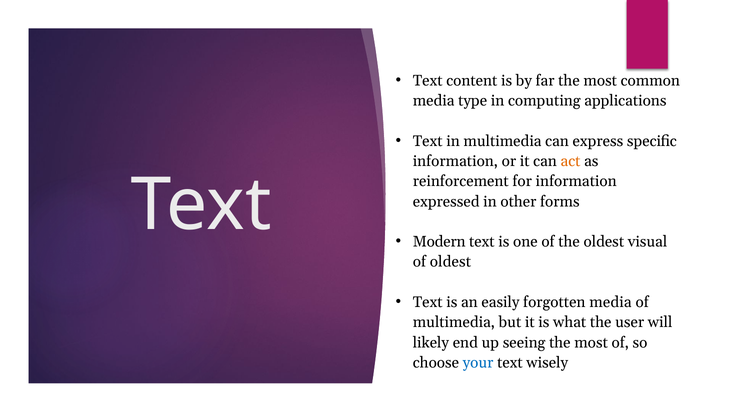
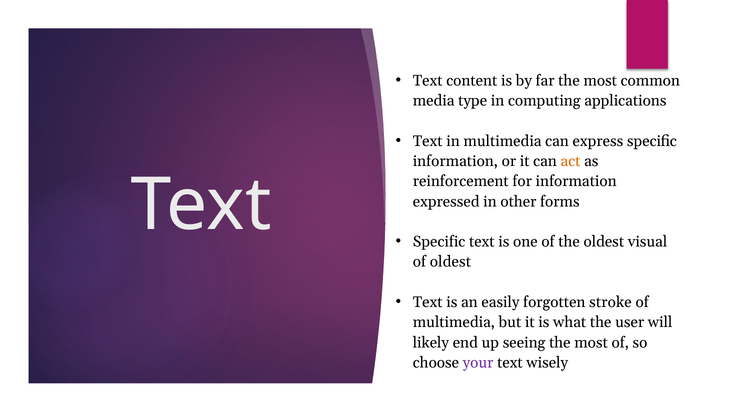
Modern: Modern -> Specific (439, 242)
forgotten media: media -> stroke (610, 302)
your colour: blue -> purple (478, 362)
